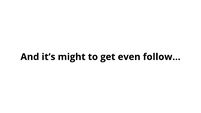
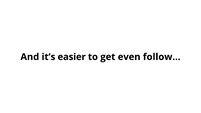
might: might -> easier (72, 57)
